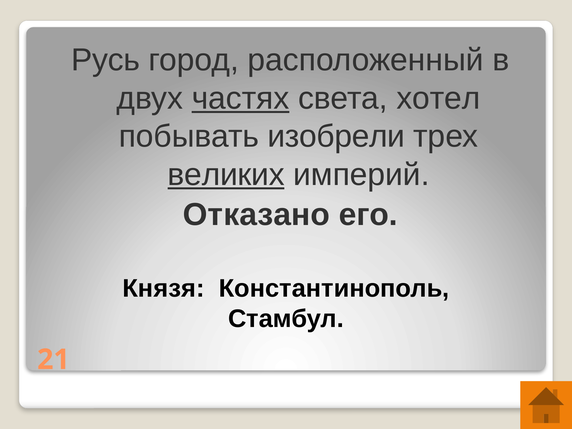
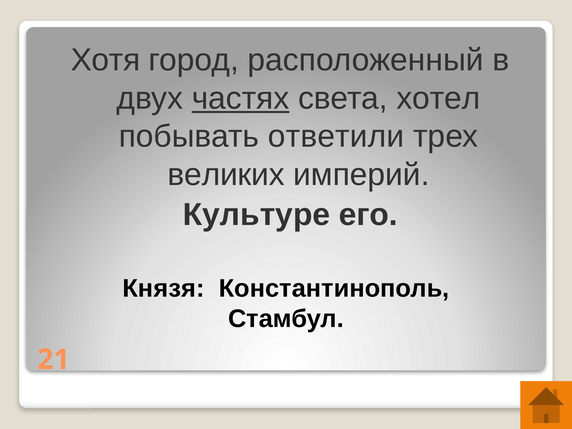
Русь: Русь -> Хотя (106, 60)
изобрели: изобрели -> ответили (336, 136)
великих underline: present -> none (226, 175)
Отказано: Отказано -> Культуре (256, 215)
